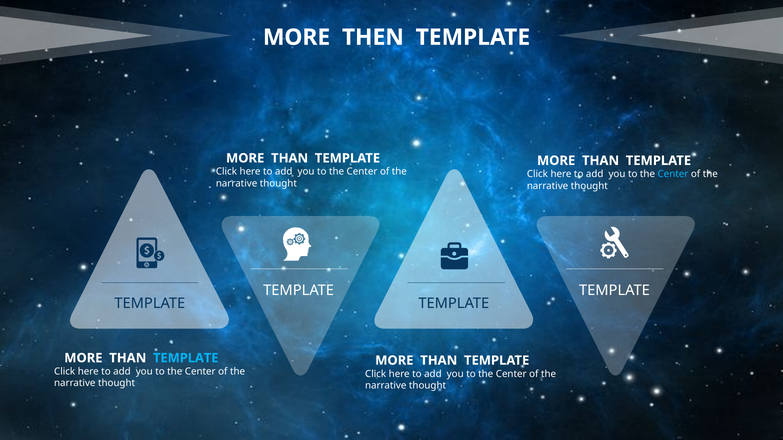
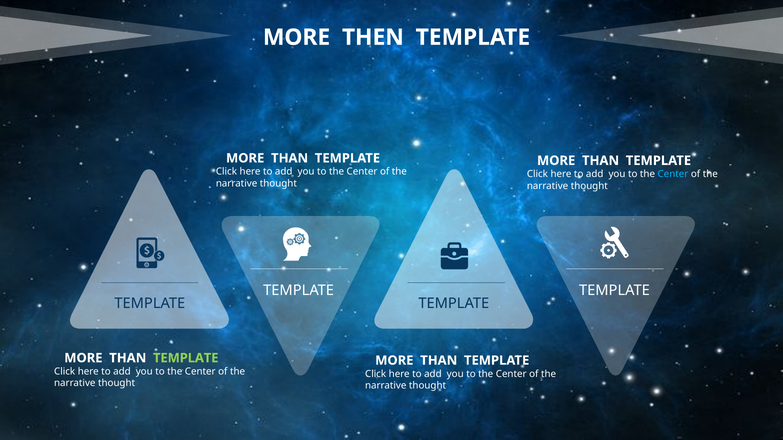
TEMPLATE colour: light blue -> light green (186, 358)
